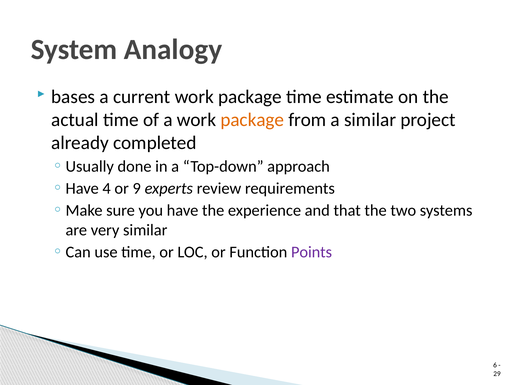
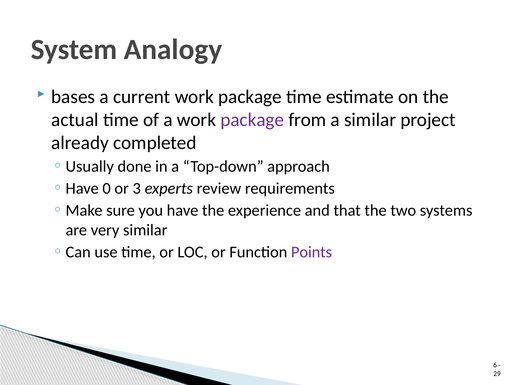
package colour: orange -> purple (252, 120)
4: 4 -> 0 (107, 188)
9: 9 -> 3 (137, 188)
